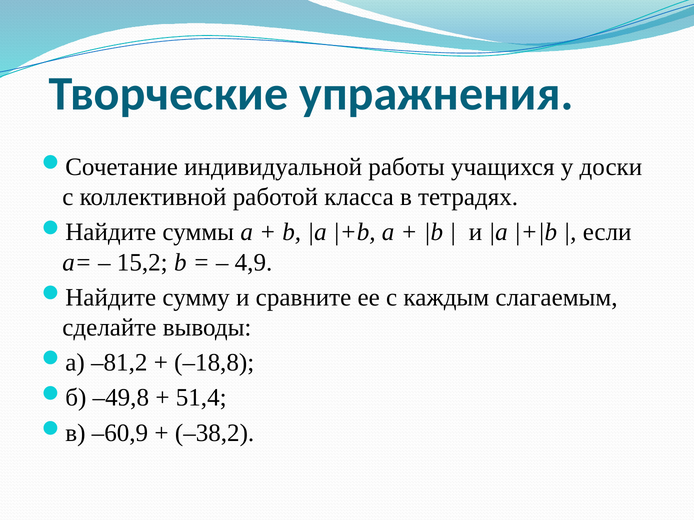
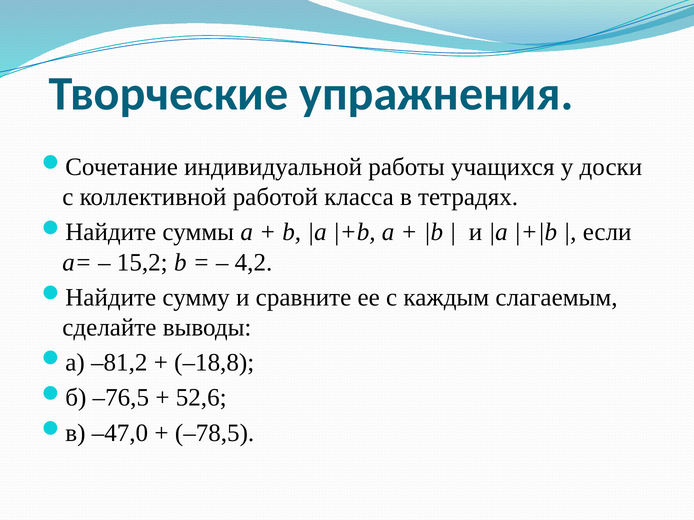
4,9: 4,9 -> 4,2 (254, 263)
–49,8: –49,8 -> –76,5 (121, 398)
51,4: 51,4 -> 52,6 (201, 398)
–60,9: –60,9 -> –47,0 (120, 433)
–38,2: –38,2 -> –78,5 (215, 433)
